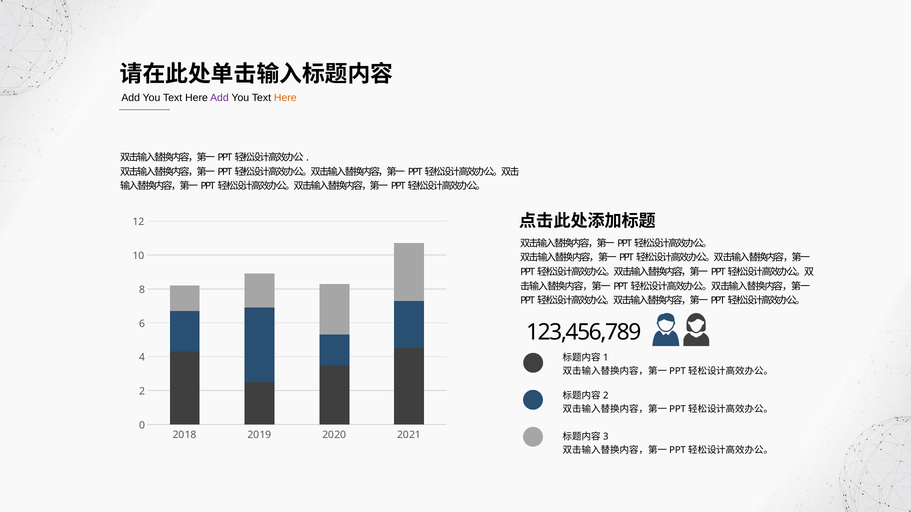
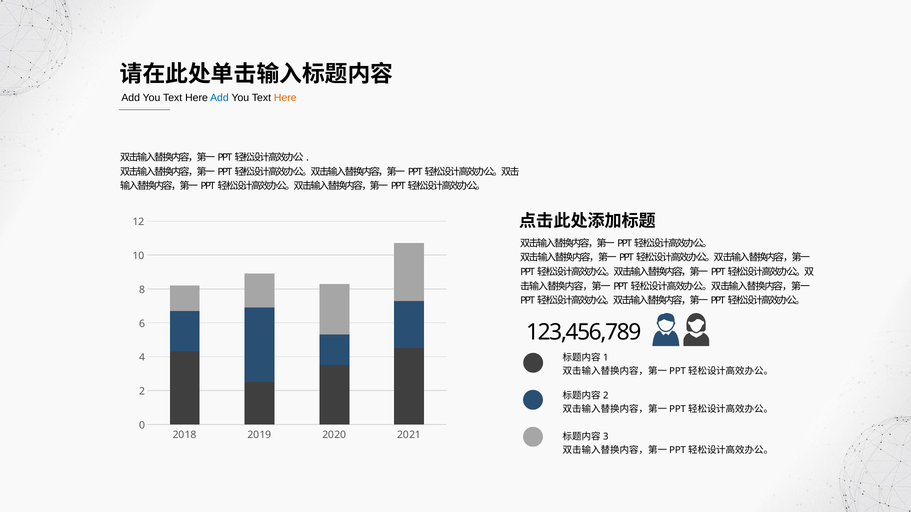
Add colour: purple -> blue (219, 98)
